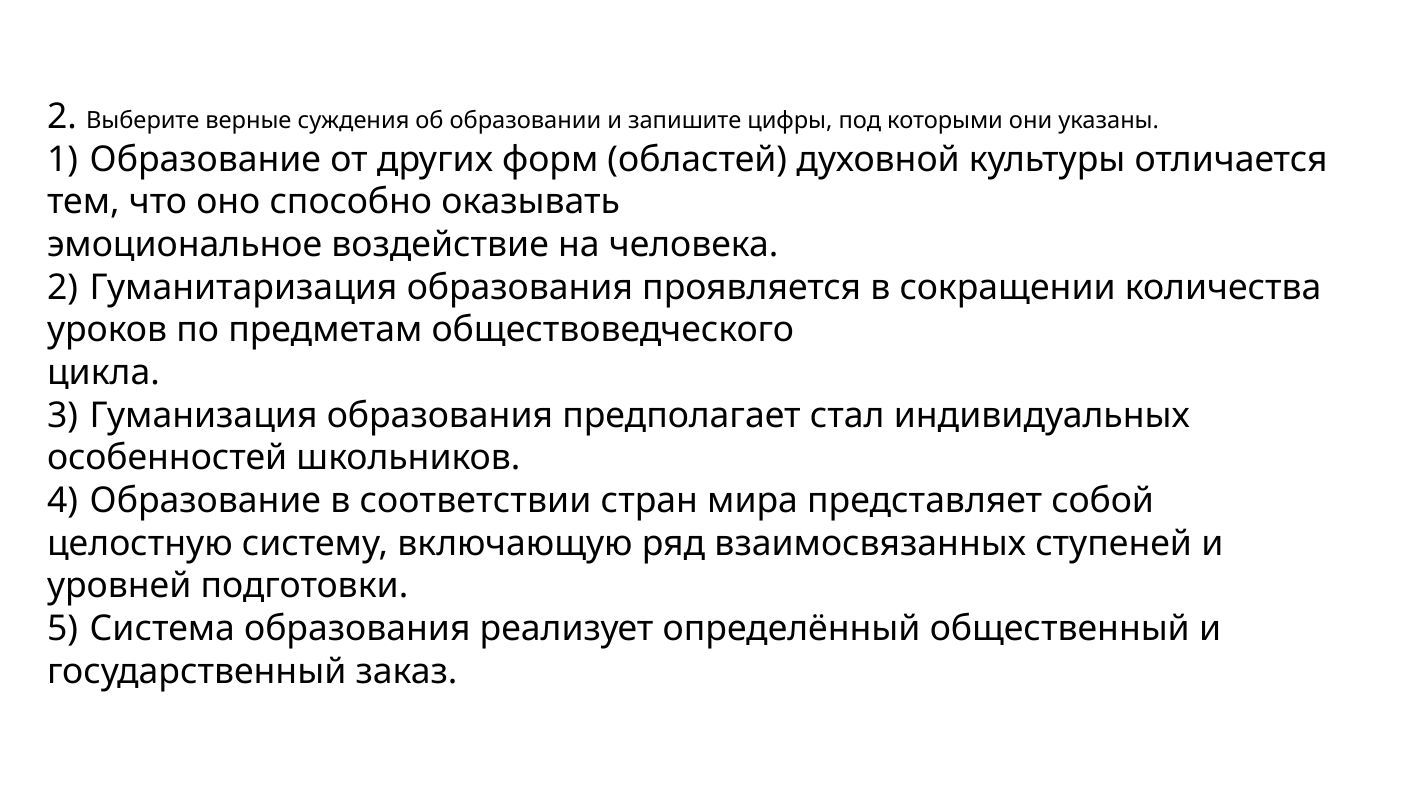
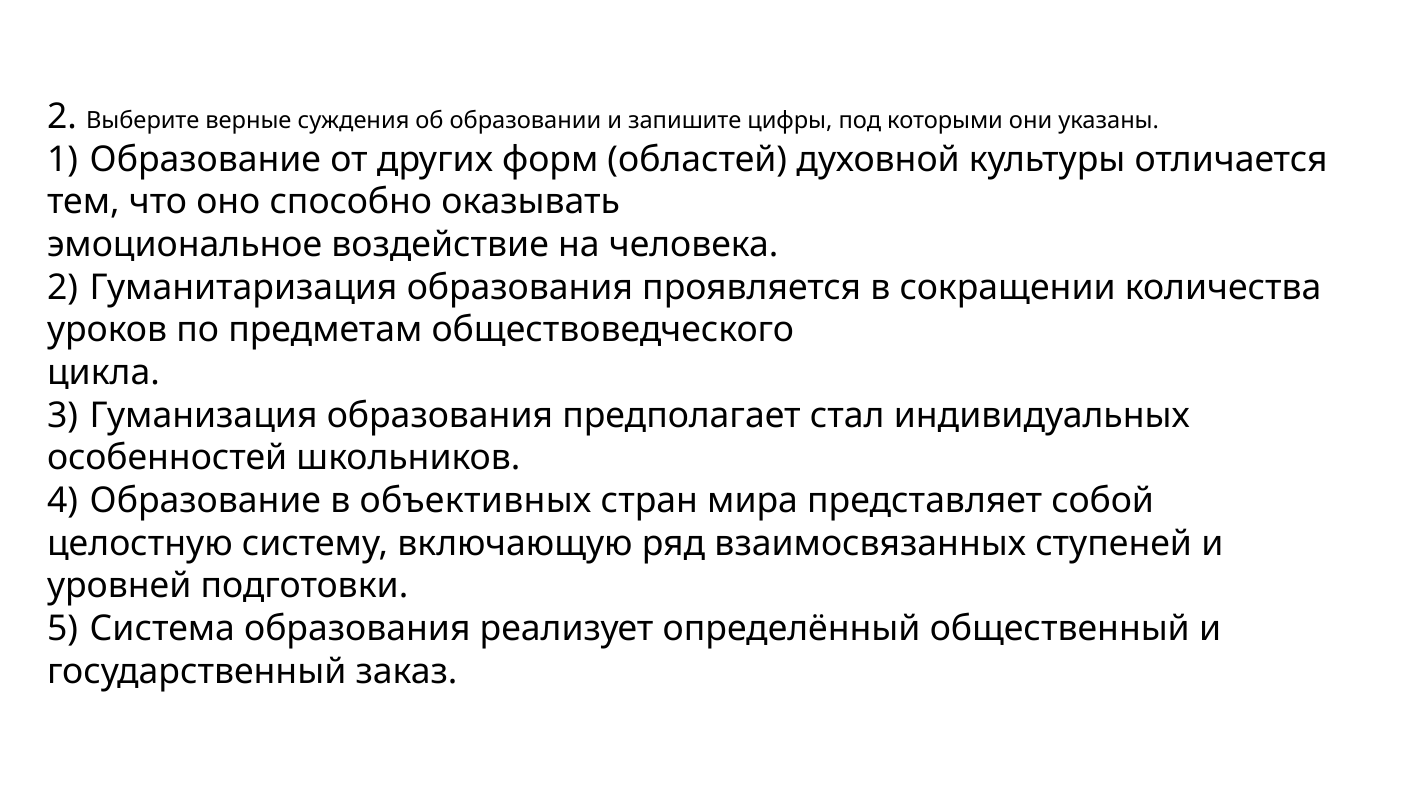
соответствии: соответствии -> объективных (475, 501)
